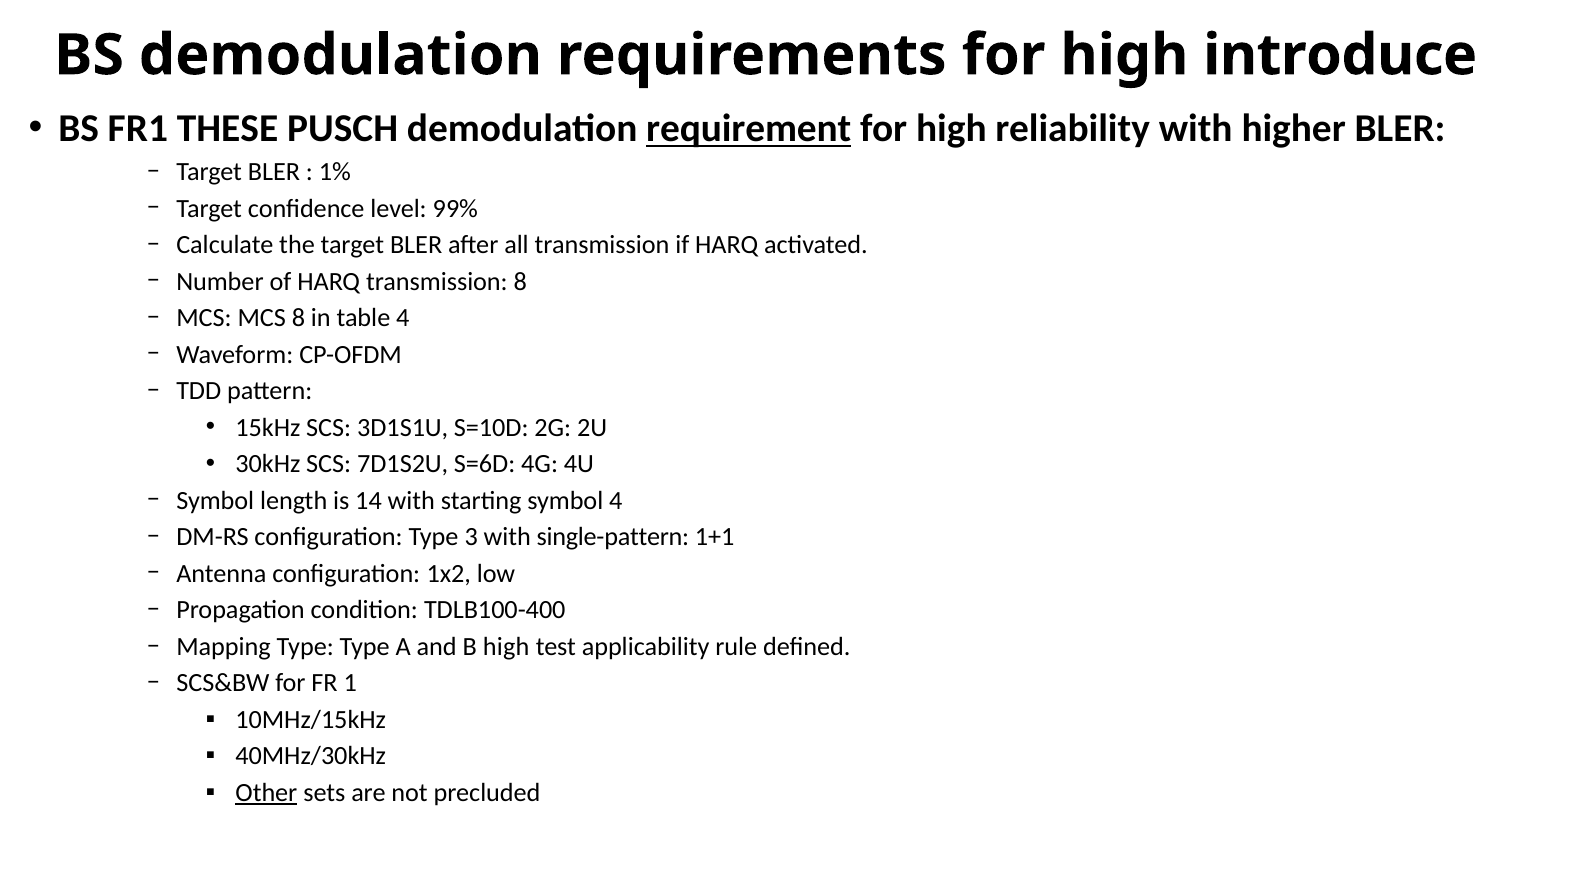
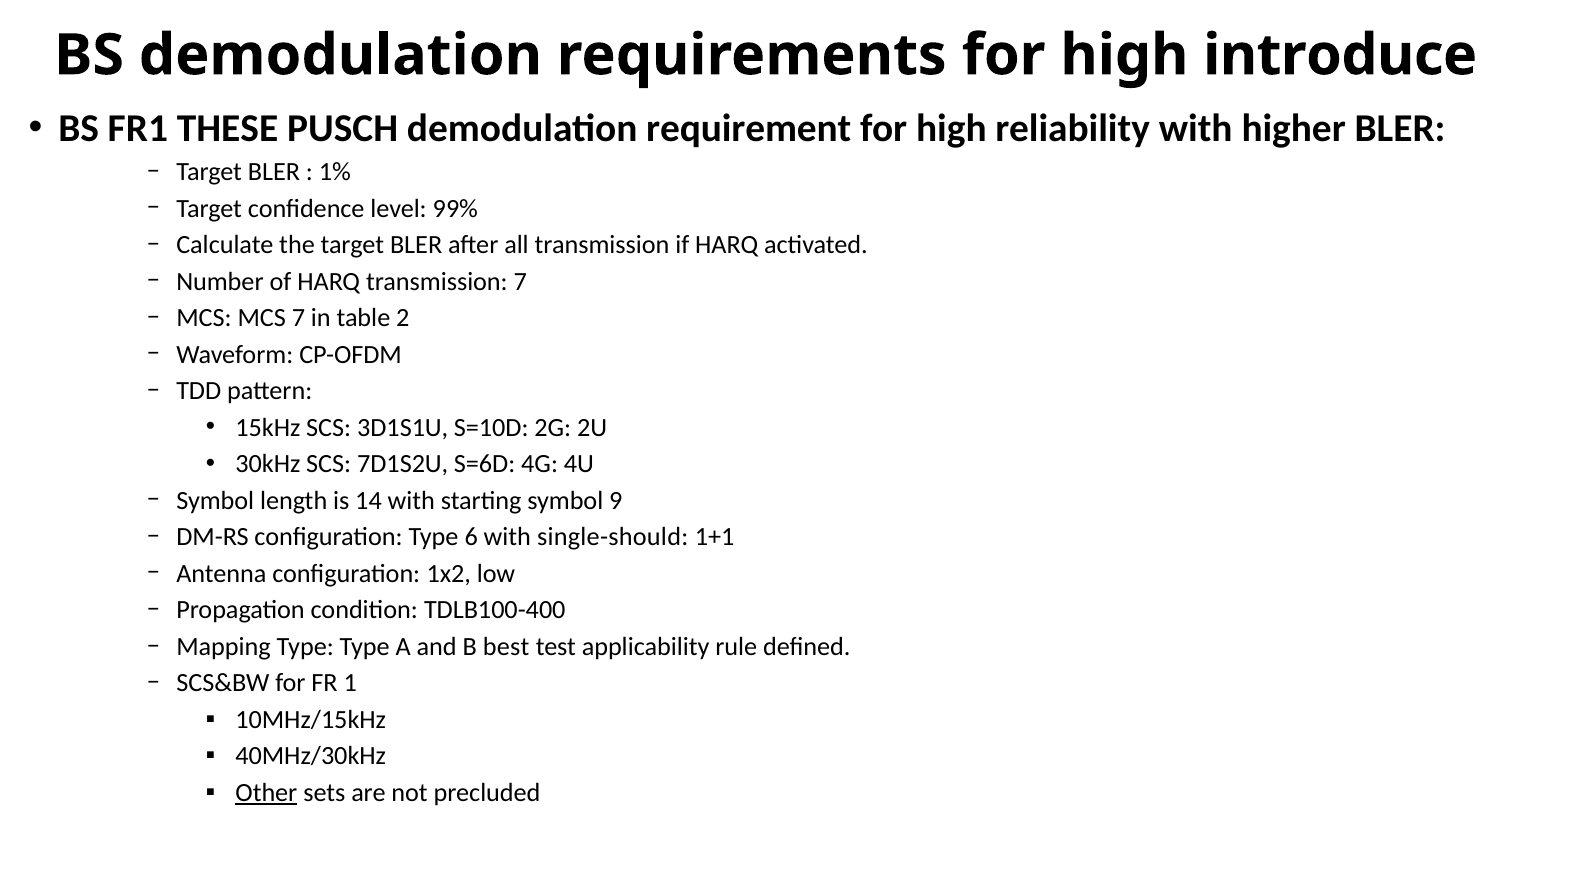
requirement underline: present -> none (749, 129)
transmission 8: 8 -> 7 (520, 281)
MCS 8: 8 -> 7 (298, 318)
table 4: 4 -> 2 (403, 318)
symbol 4: 4 -> 9 (616, 500)
3: 3 -> 6 (471, 537)
single-pattern: single-pattern -> single-should (613, 537)
B high: high -> best (506, 646)
